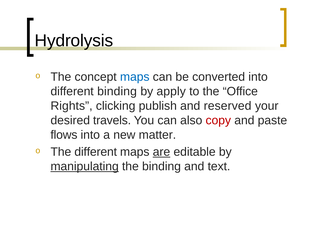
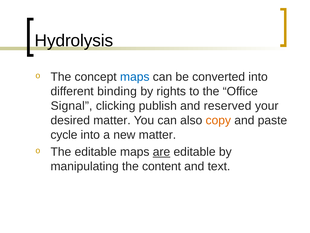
apply: apply -> rights (171, 91)
Rights: Rights -> Signal (72, 106)
desired travels: travels -> matter (112, 120)
copy colour: red -> orange (218, 120)
flows: flows -> cycle (64, 135)
The different: different -> editable (96, 152)
manipulating underline: present -> none (85, 166)
the binding: binding -> content (162, 166)
